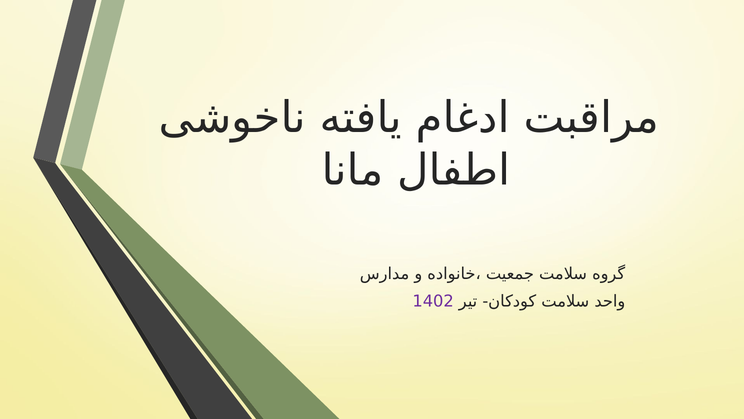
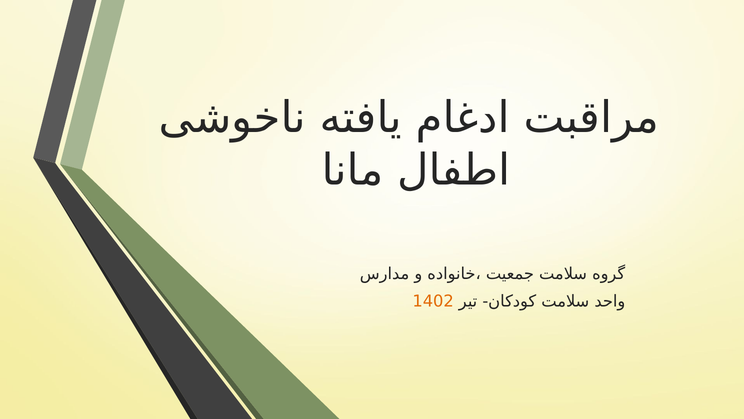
1402 colour: purple -> orange (433, 301)
